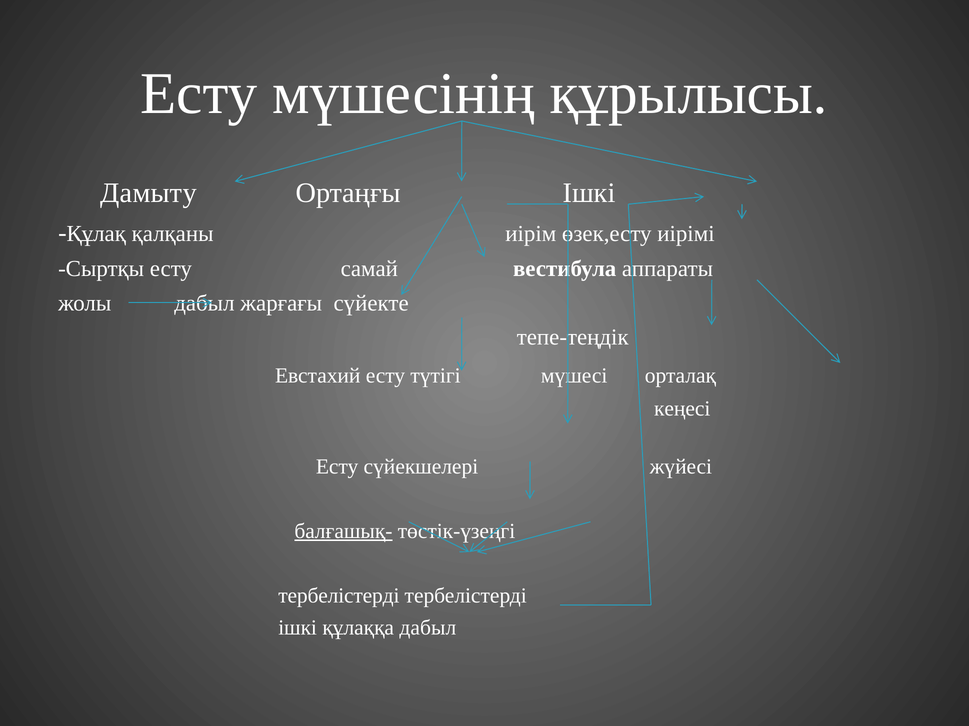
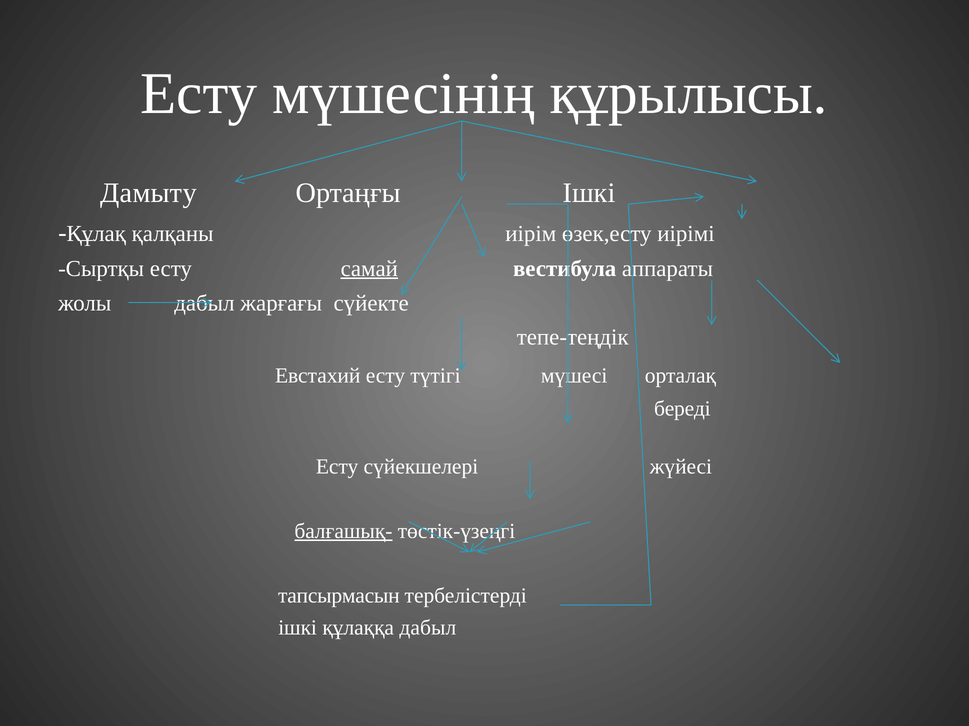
самай underline: none -> present (369, 269)
кеңесі: кеңесі -> береді (682, 409)
тербелістерді: тербелістерді -> тапсырмасын (339, 596)
